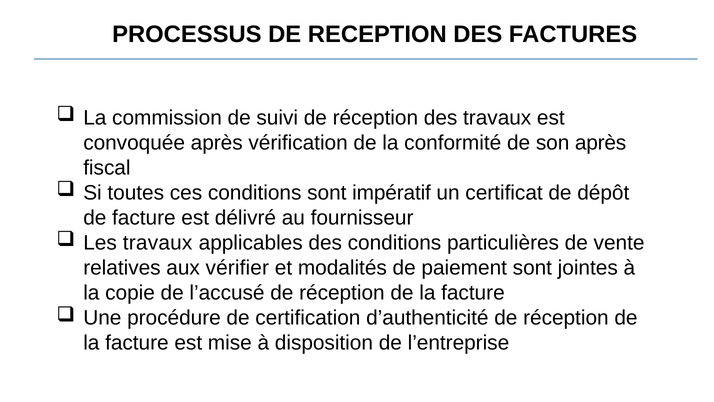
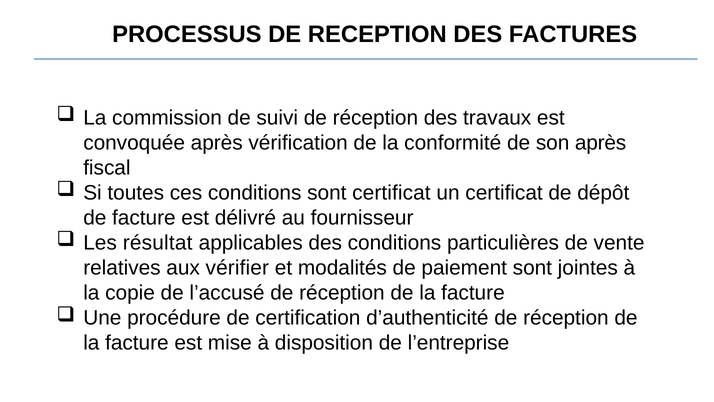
sont impératif: impératif -> certificat (391, 193)
Les travaux: travaux -> résultat (158, 243)
